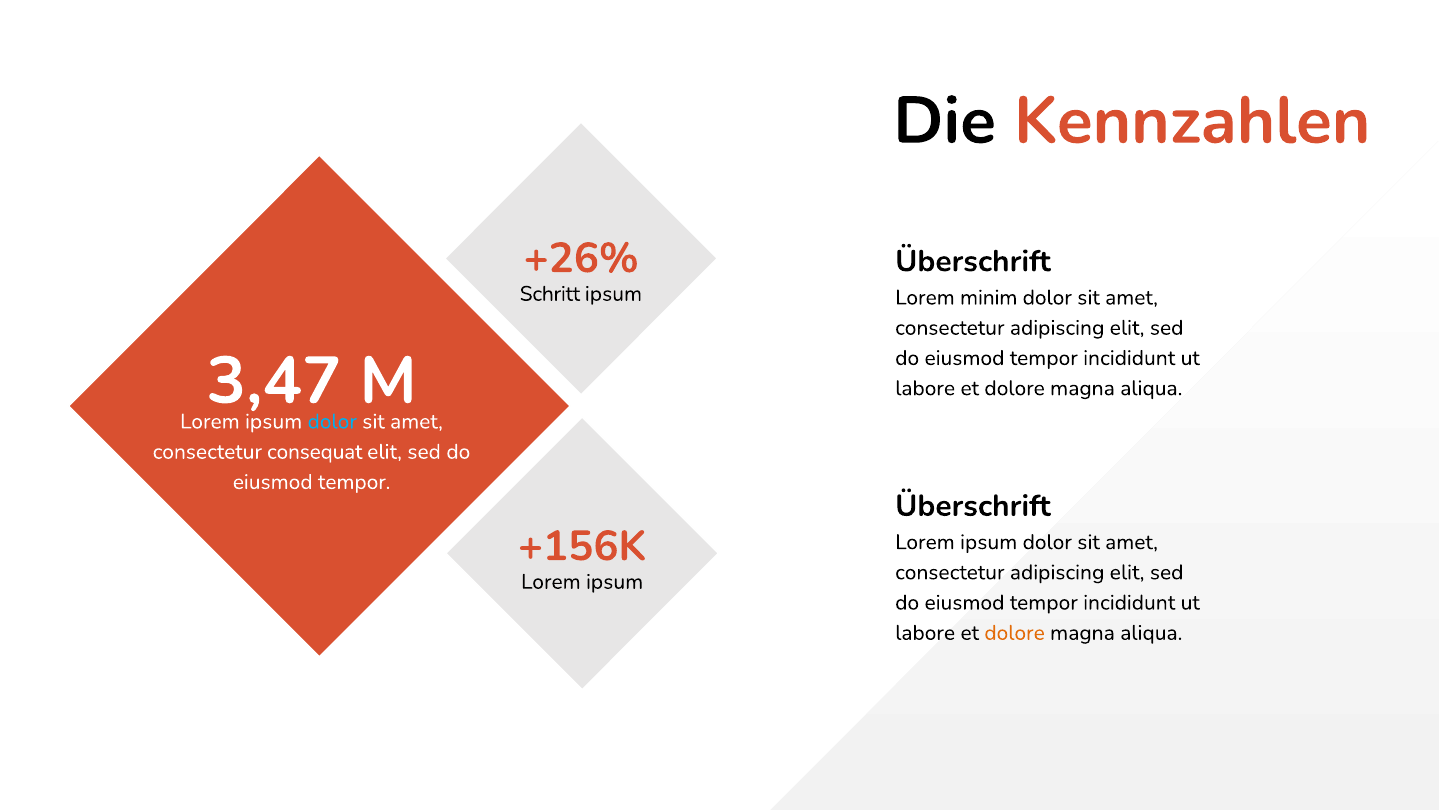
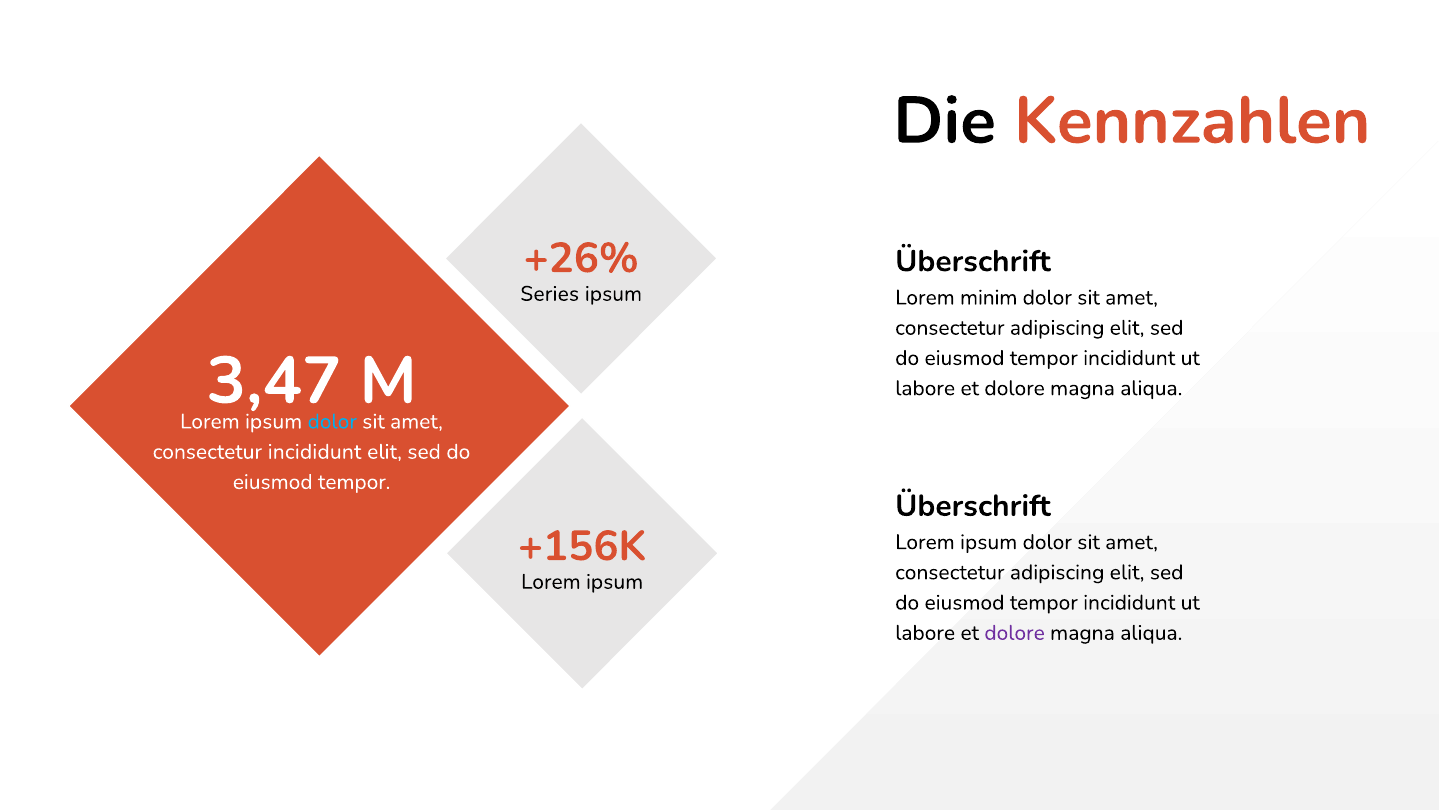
Schritt: Schritt -> Series (550, 294)
consectetur consequat: consequat -> incididunt (315, 451)
dolore colour: orange -> purple (1015, 632)
